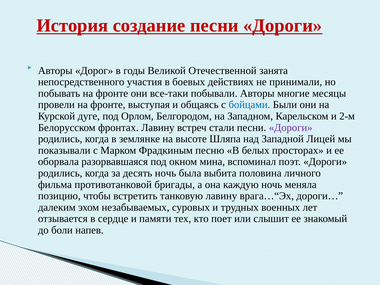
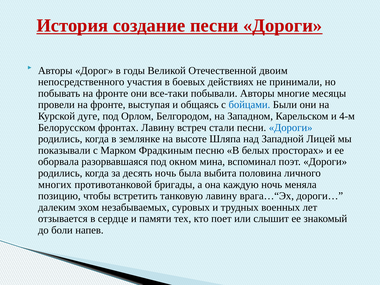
занята: занята -> двоим (273, 71)
2-м: 2-м -> 4-м (347, 116)
Дороги colour: purple -> blue (291, 128)
фильма: фильма -> многих (55, 185)
